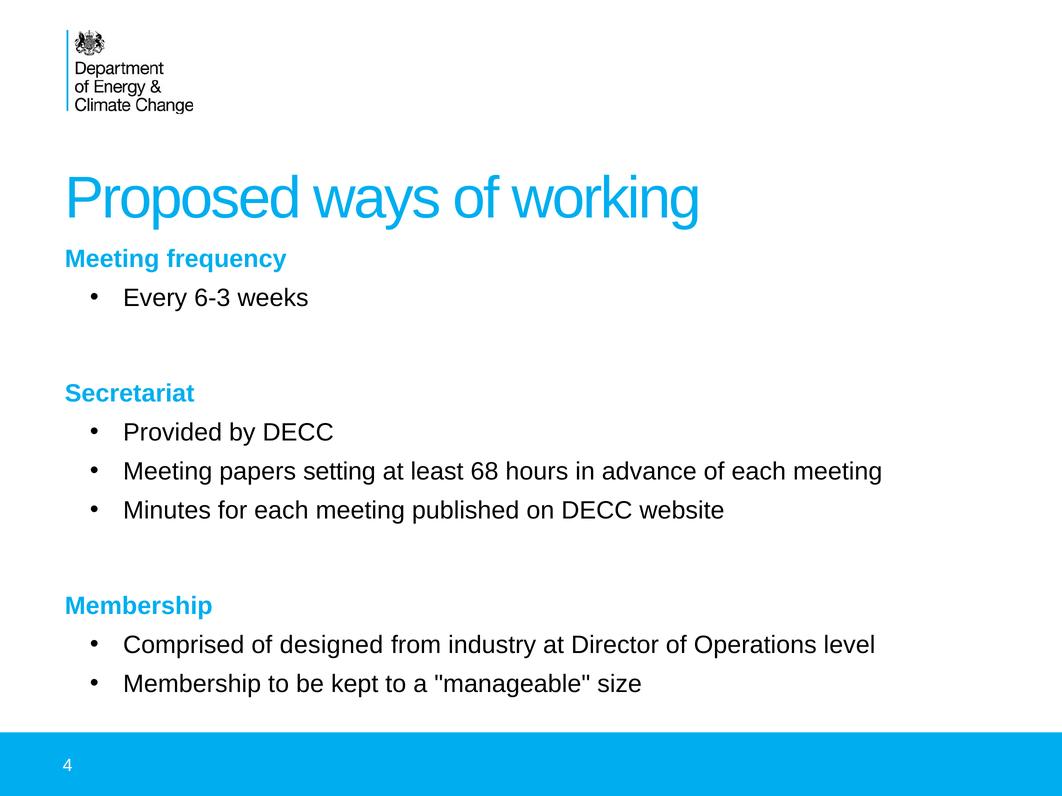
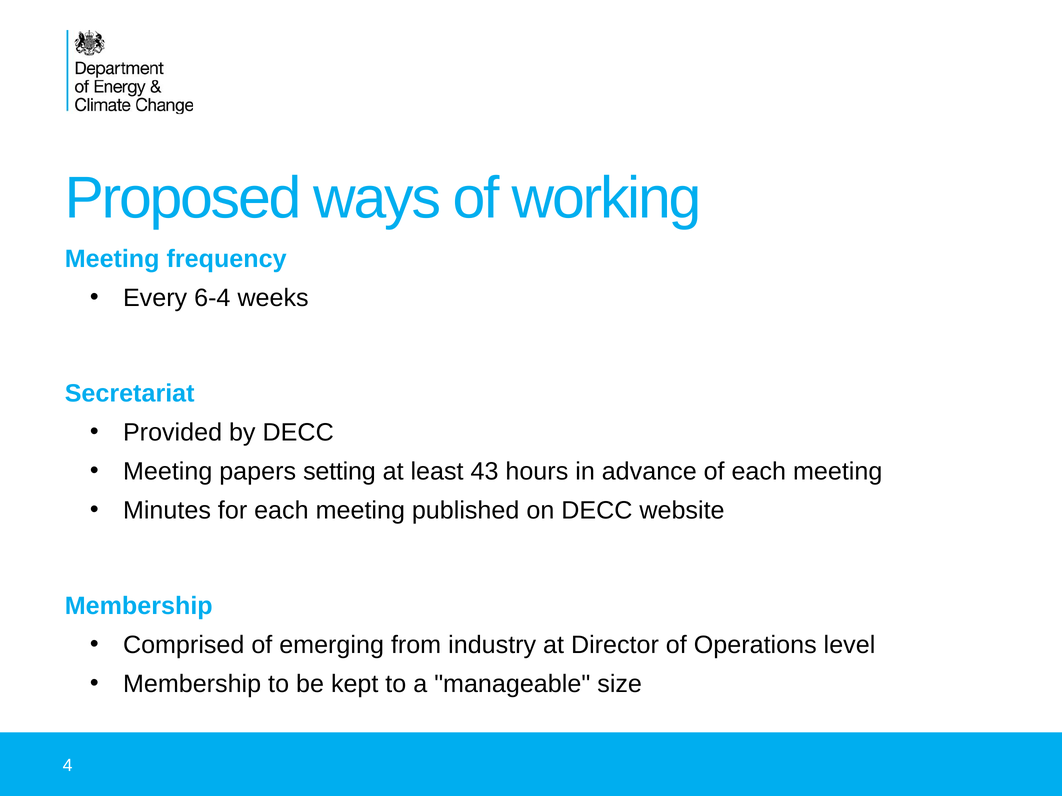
6-3: 6-3 -> 6-4 (212, 298)
68: 68 -> 43 (485, 472)
designed: designed -> emerging (332, 645)
